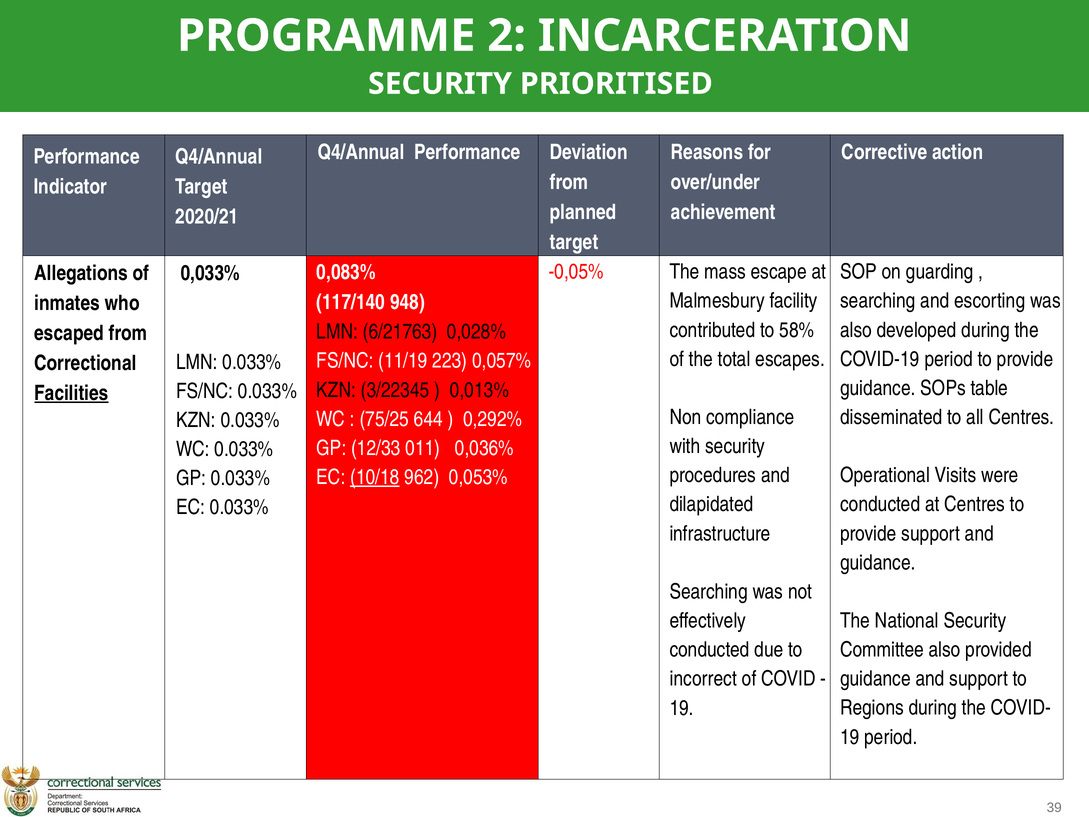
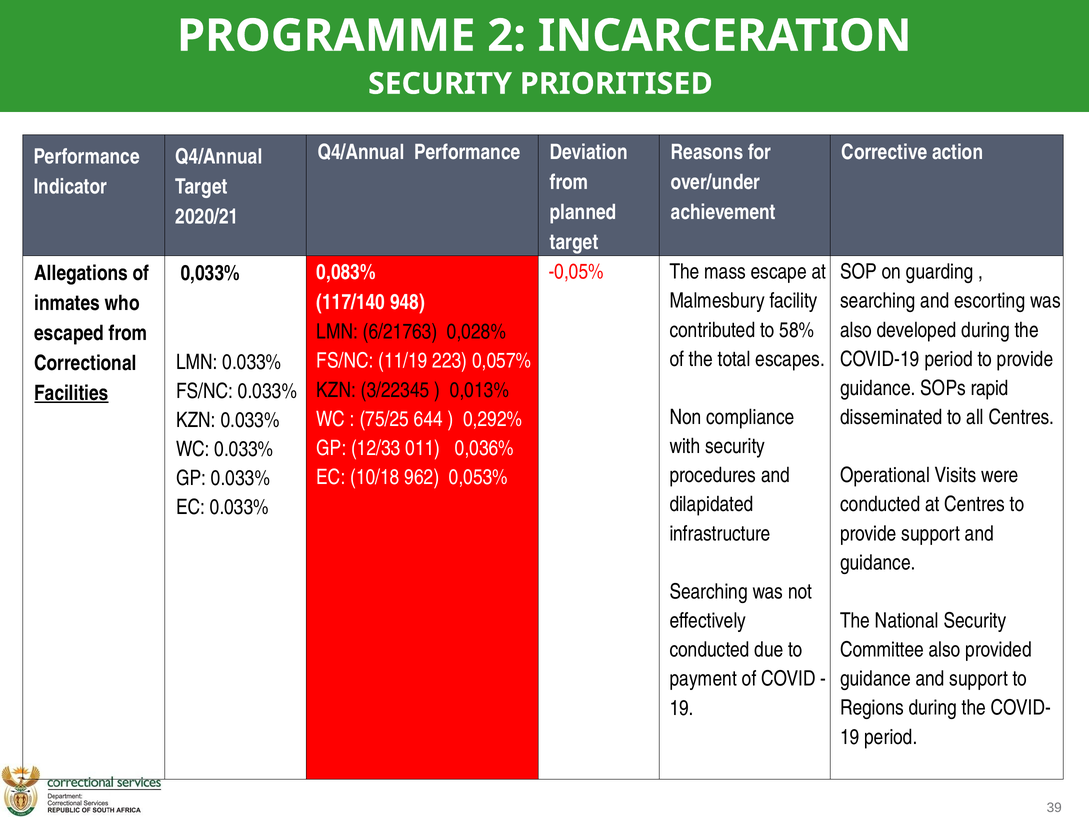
table: table -> rapid (989, 388)
10/18 underline: present -> none (375, 477)
incorrect: incorrect -> payment (703, 679)
